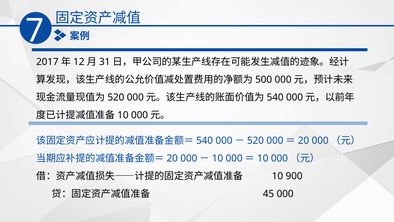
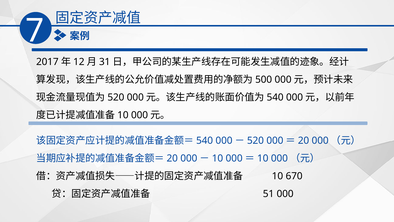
900: 900 -> 670 (294, 176)
45: 45 -> 51 (268, 194)
